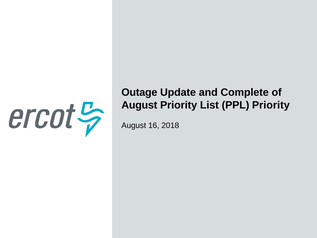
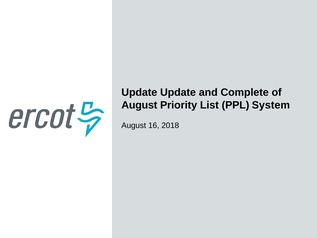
Outage: Outage -> Update (139, 92)
PPL Priority: Priority -> System (271, 105)
